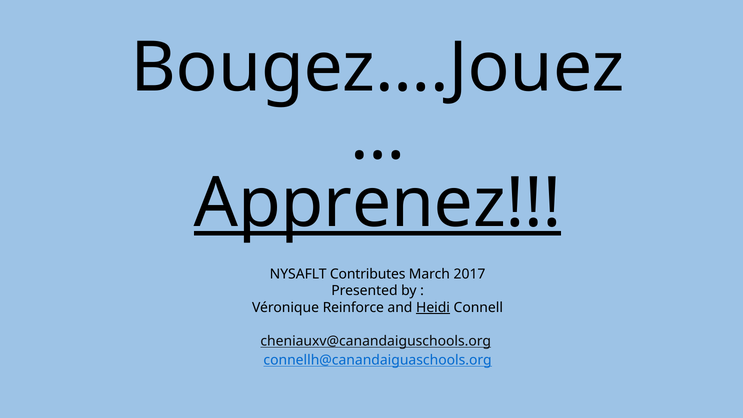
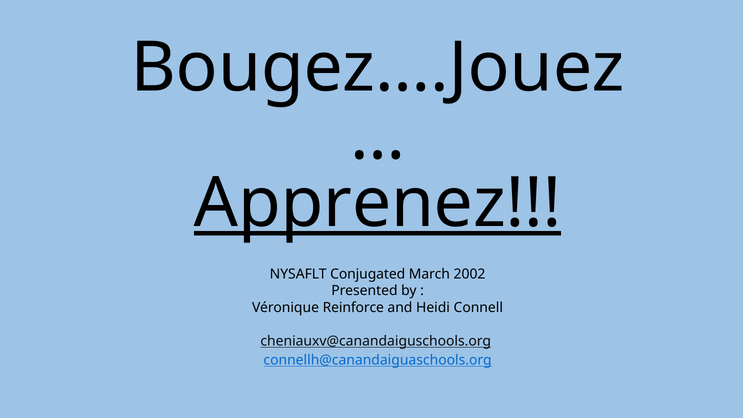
Contributes: Contributes -> Conjugated (368, 274)
2017: 2017 -> 2002 (470, 274)
Heidi underline: present -> none (433, 308)
